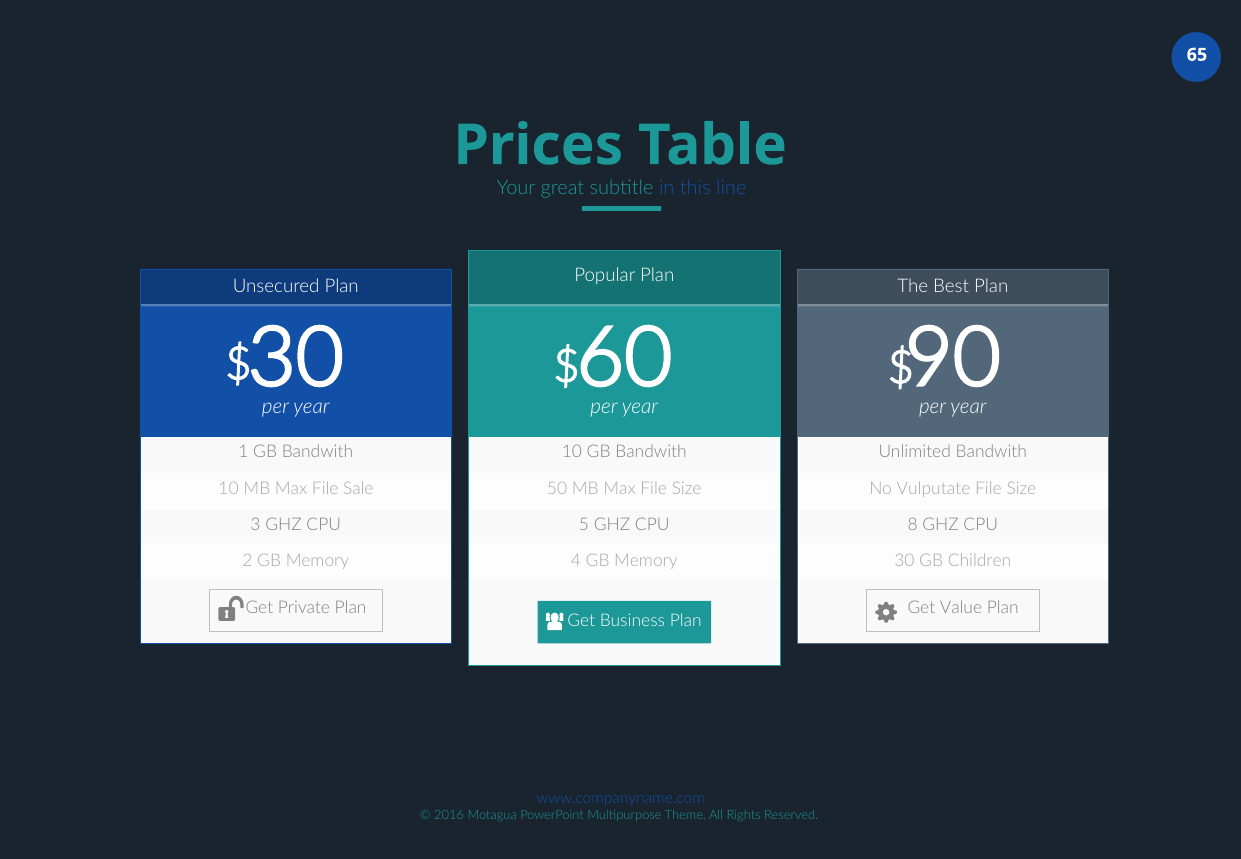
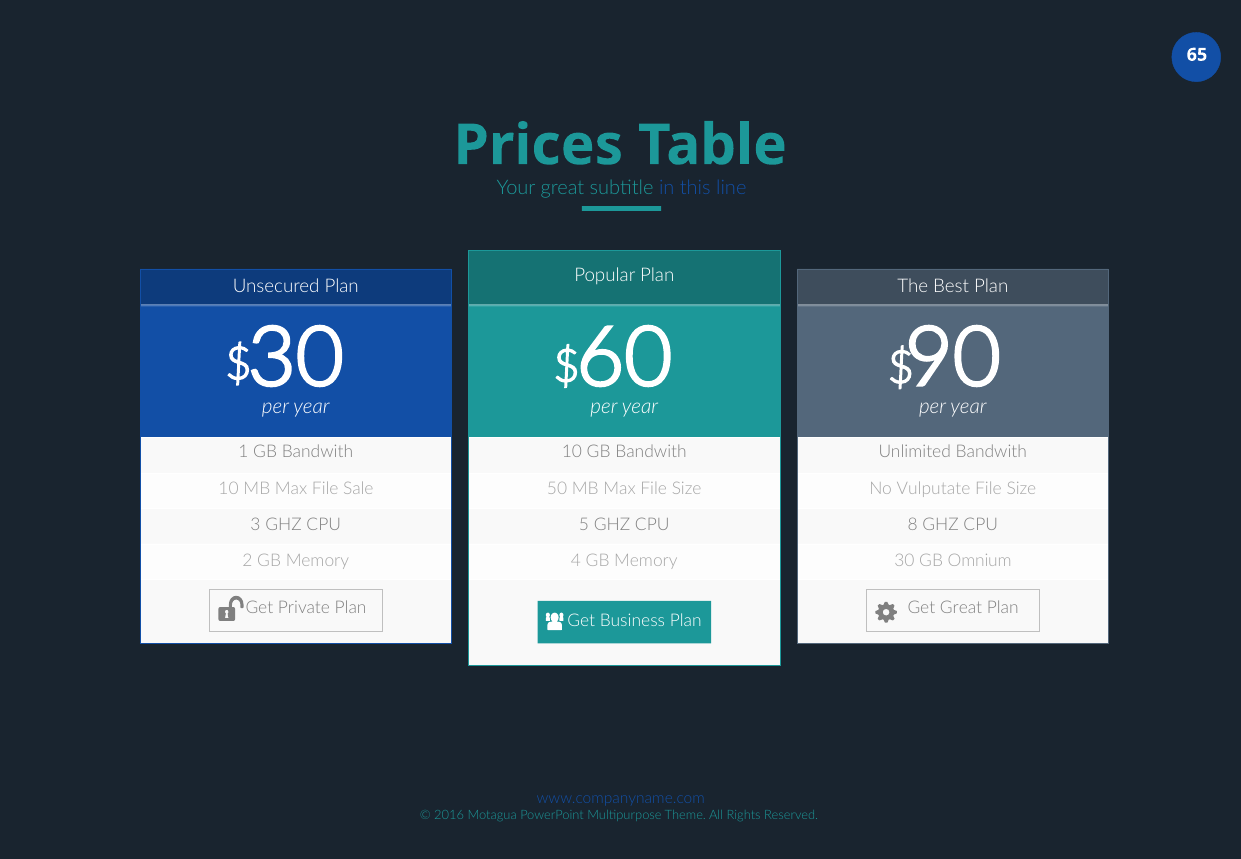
Children: Children -> Omnium (980, 560)
Get Value: Value -> Great (961, 608)
